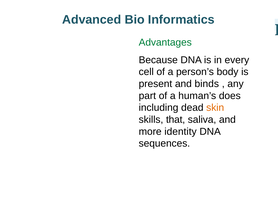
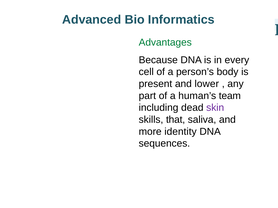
binds: binds -> lower (207, 84)
does: does -> team (230, 96)
skin colour: orange -> purple (215, 108)
